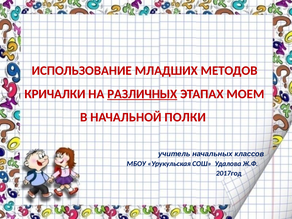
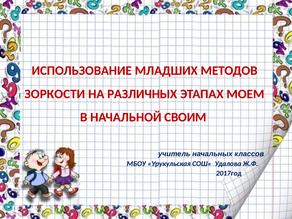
КРИЧАЛКИ: КРИЧАЛКИ -> ЗОРКОСТИ (55, 94)
РАЗЛИЧНЫХ underline: present -> none (142, 94)
ПОЛКИ: ПОЛКИ -> СВОИМ (185, 117)
